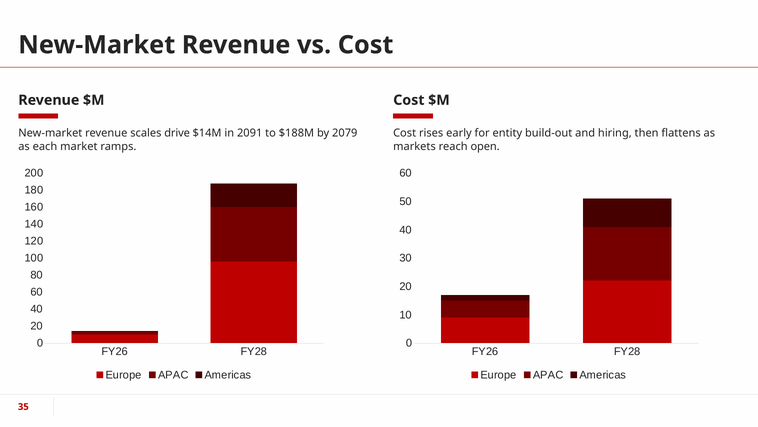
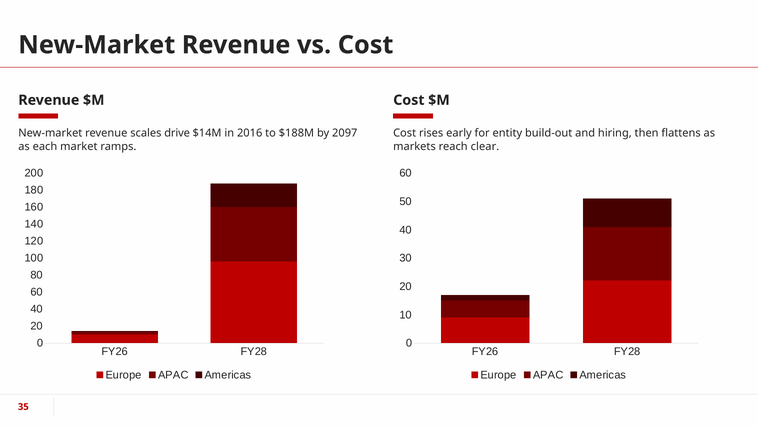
2091: 2091 -> 2016 (250, 133)
2079: 2079 -> 2097 (345, 133)
open: open -> clear (485, 146)
